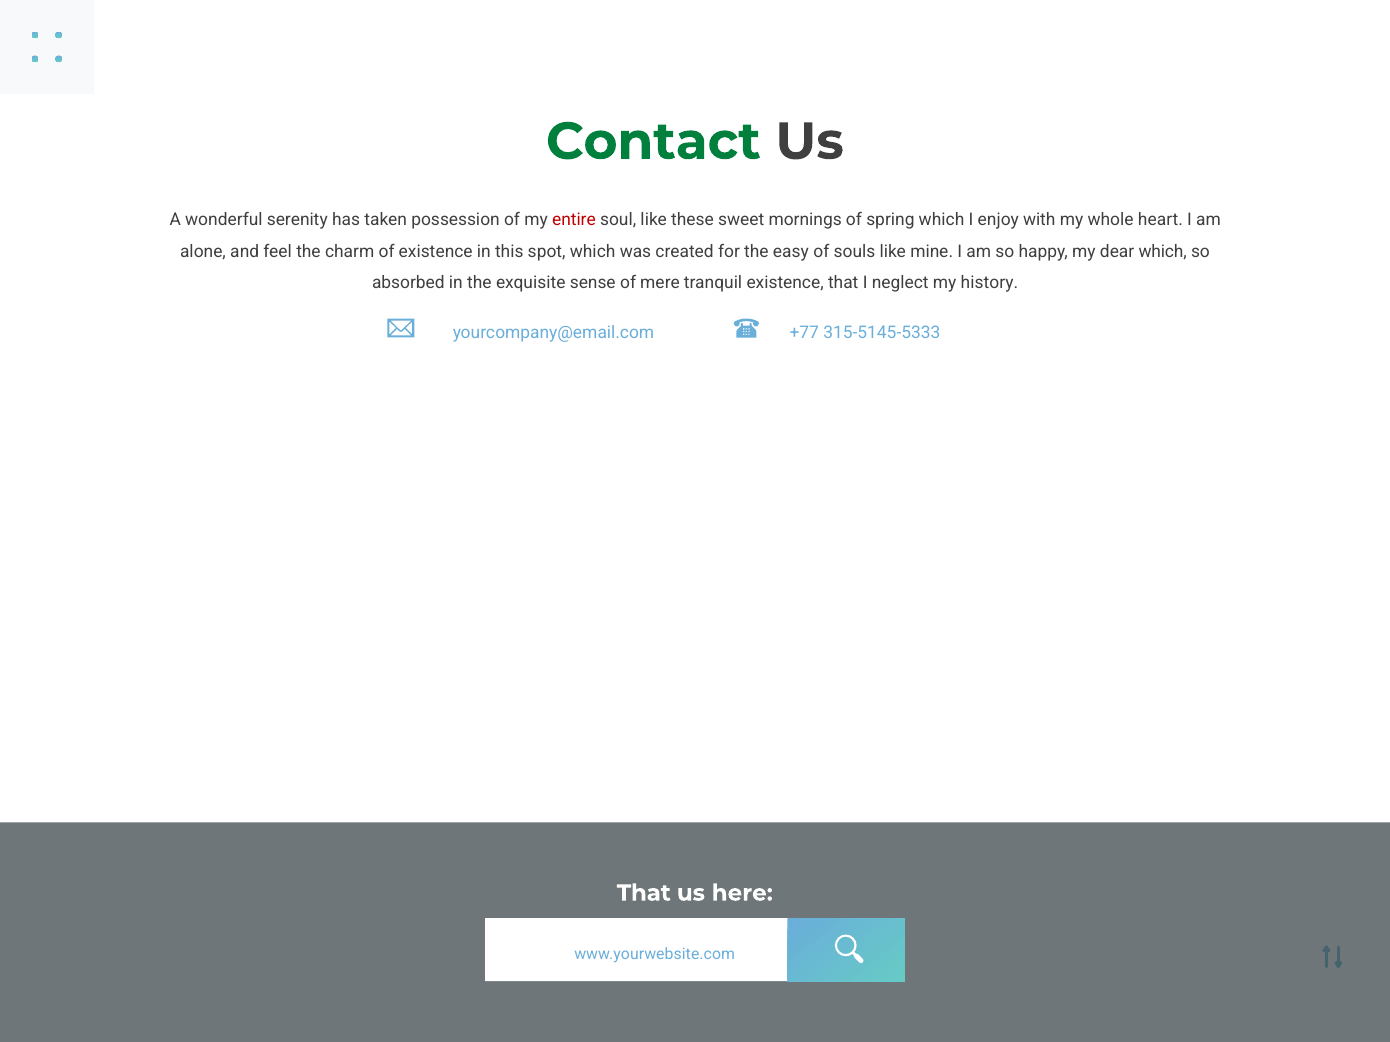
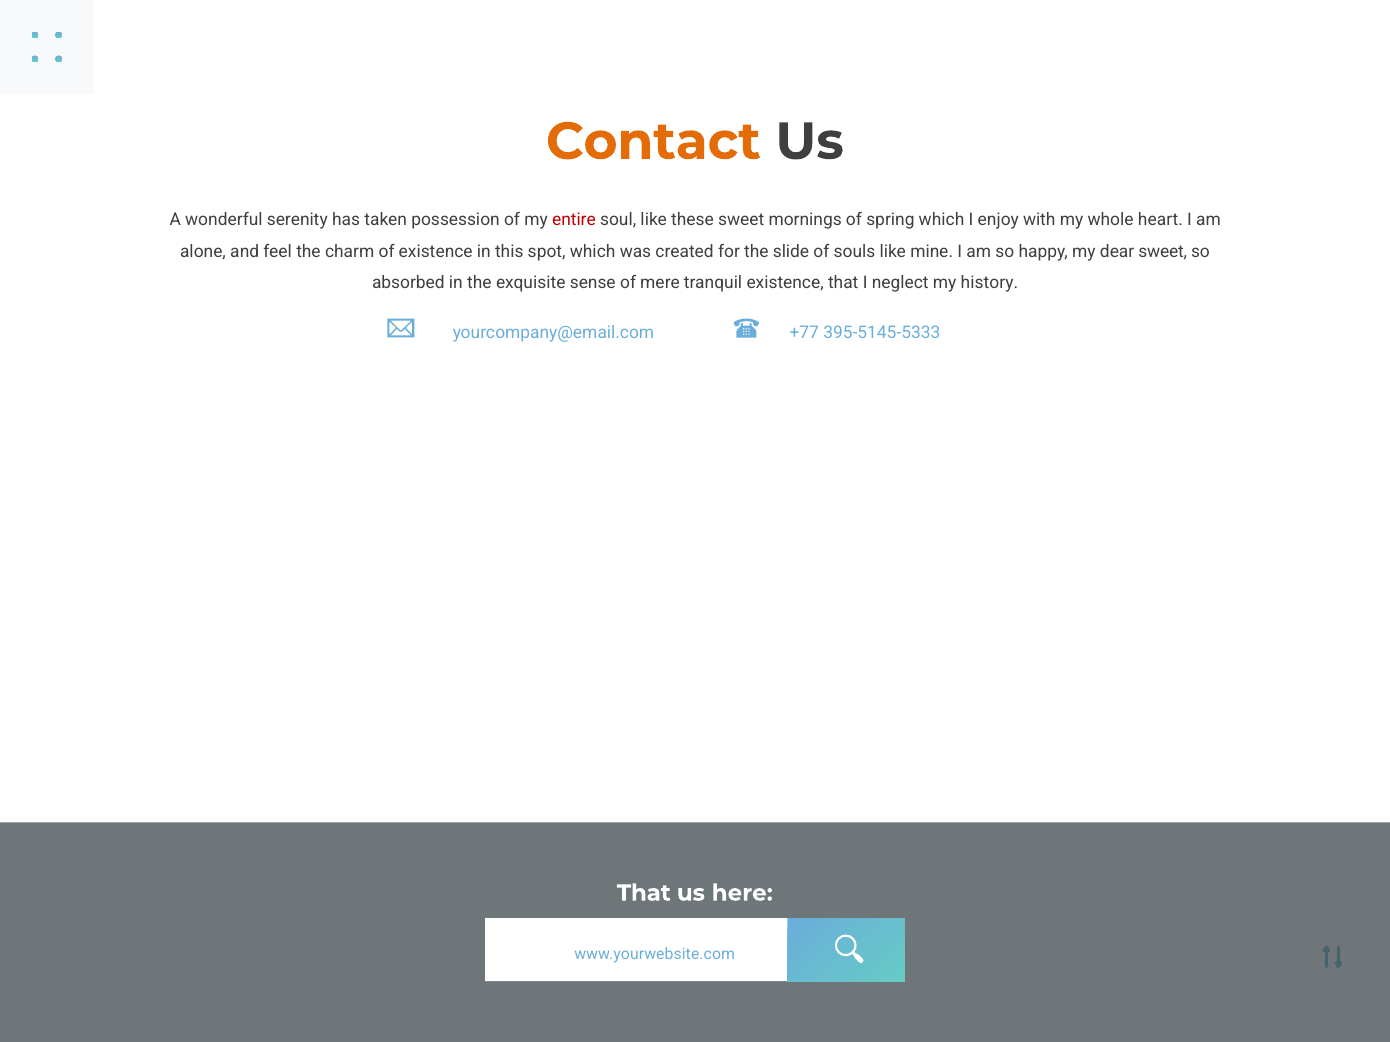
Contact colour: green -> orange (653, 142)
easy: easy -> slide (791, 252)
dear which: which -> sweet (1163, 252)
315-5145-5333: 315-5145-5333 -> 395-5145-5333 (882, 333)
